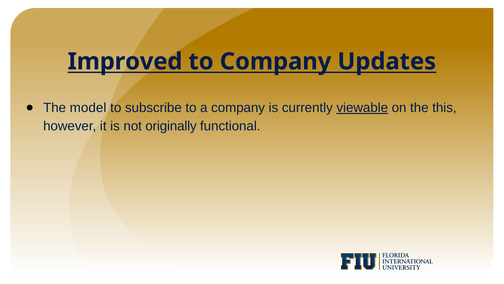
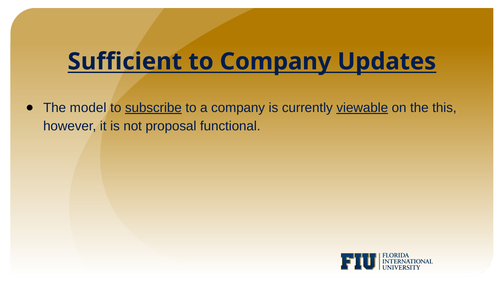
Improved: Improved -> Sufficient (125, 61)
subscribe underline: none -> present (153, 108)
originally: originally -> proposal (171, 126)
